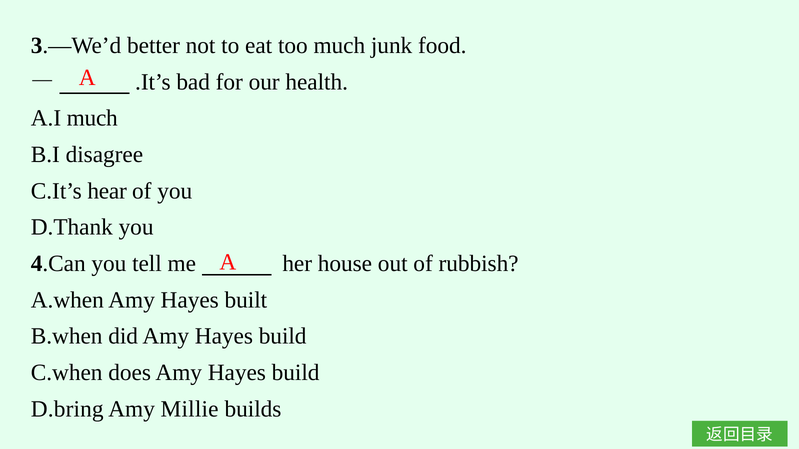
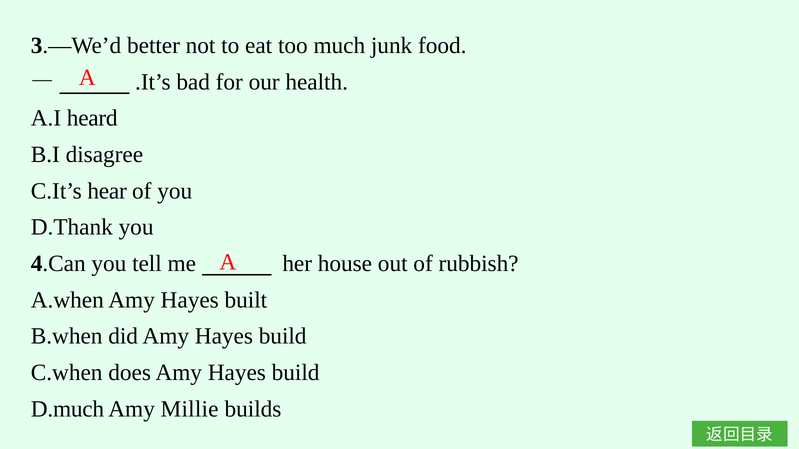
A.I much: much -> heard (92, 118)
D.bring: D.bring -> D.much (67, 409)
